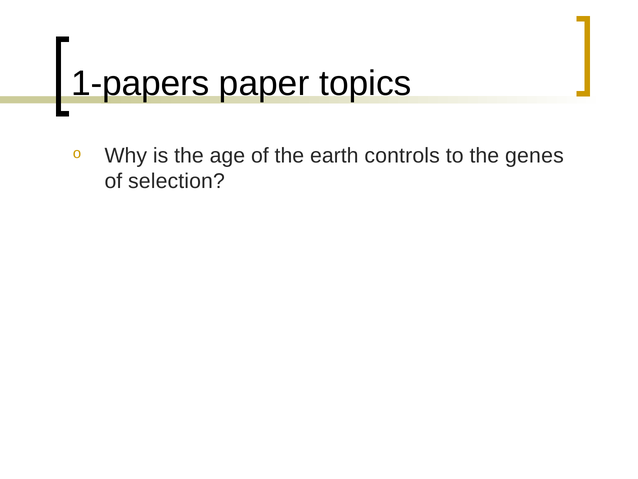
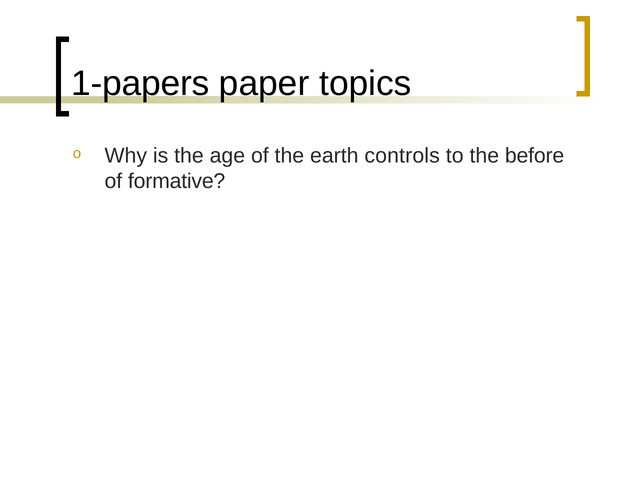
genes: genes -> before (535, 156)
selection: selection -> formative (177, 181)
